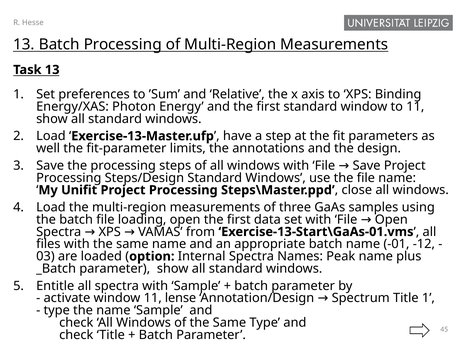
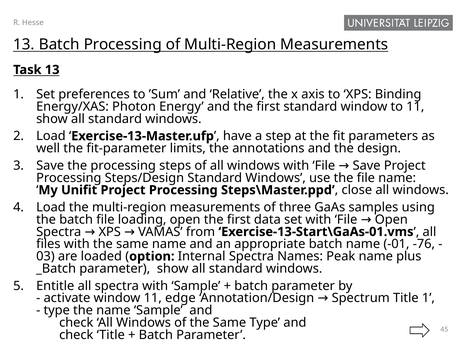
-12: -12 -> -76 (424, 244)
lense: lense -> edge (180, 298)
